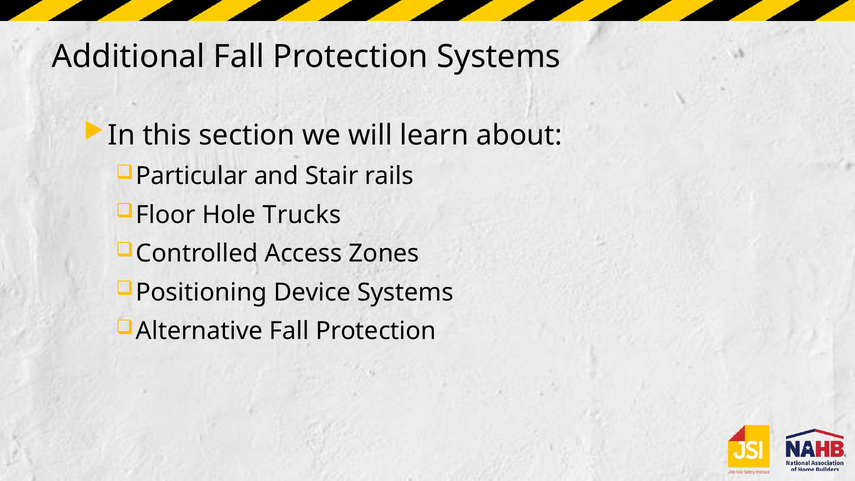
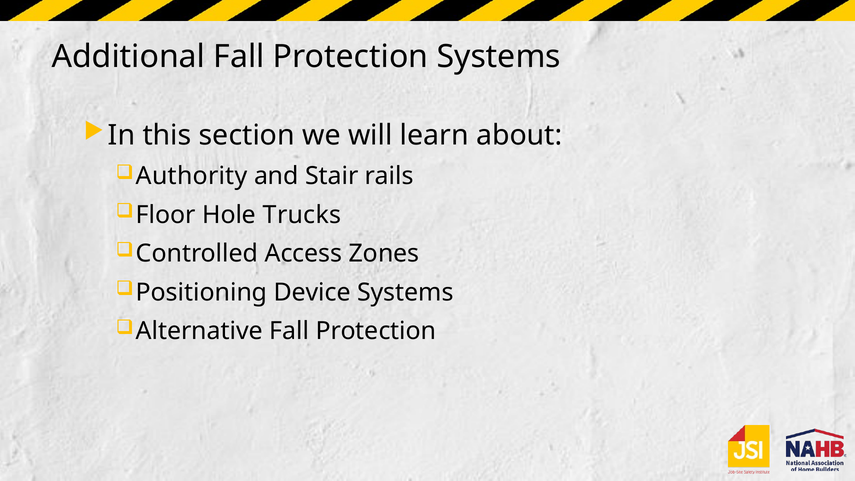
Particular: Particular -> Authority (192, 176)
